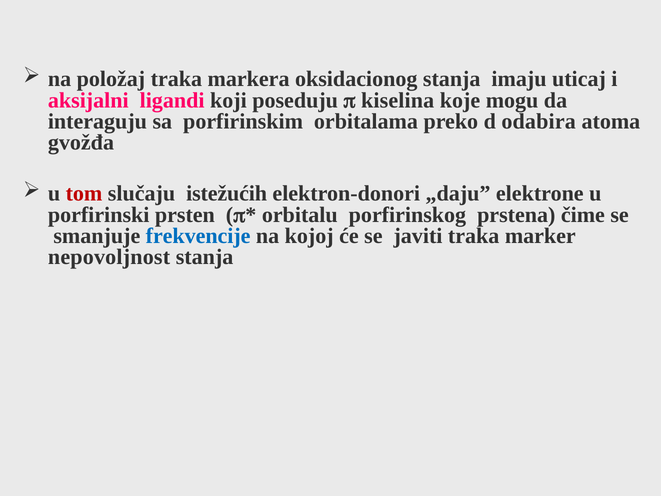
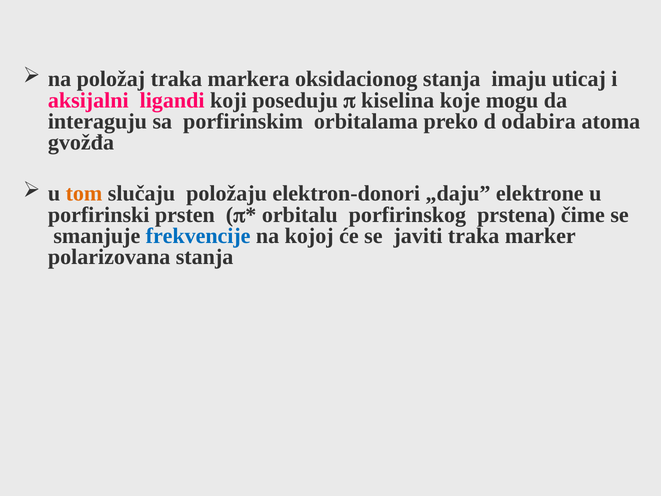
tom colour: red -> orange (84, 194)
istežućih: istežućih -> položaju (227, 194)
nepovoljnost: nepovoljnost -> polarizovana (109, 257)
